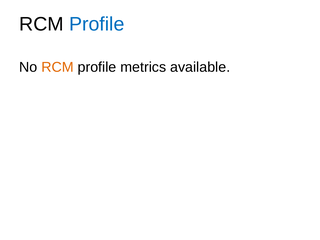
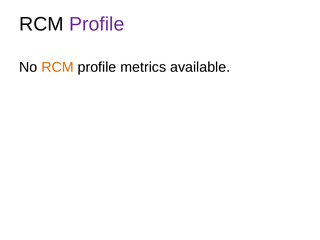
Profile colour: blue -> purple (97, 24)
